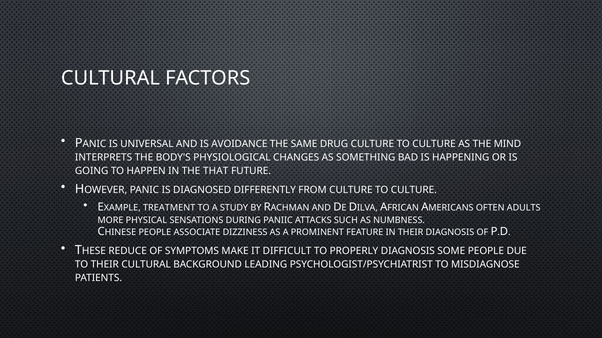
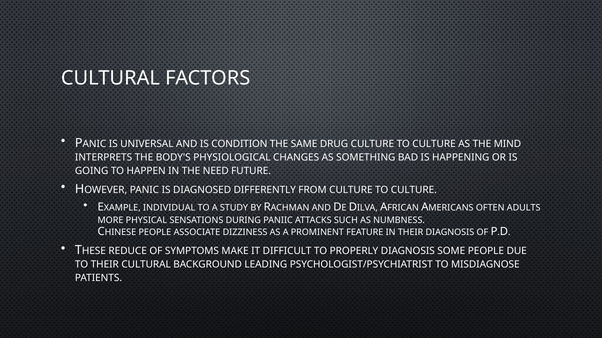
AVOIDANCE: AVOIDANCE -> CONDITION (239, 144)
THAT: THAT -> NEED (216, 171)
TREATMENT: TREATMENT -> INDIVIDUAL (169, 208)
